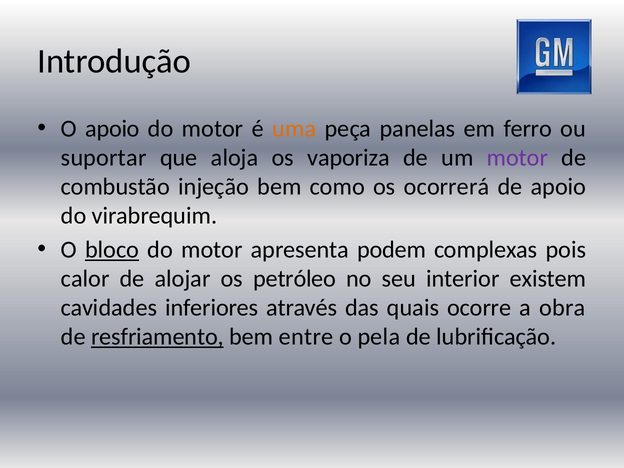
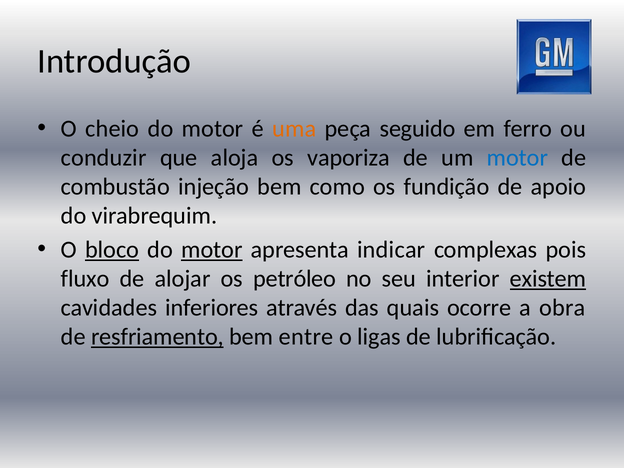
O apoio: apoio -> cheio (112, 129)
panelas: panelas -> seguido (418, 129)
suportar: suportar -> conduzir (104, 158)
motor colour: purple -> blue (517, 158)
ocorrerá: ocorrerá -> fundição (447, 187)
motor underline: none -> present (212, 250)
podem: podem -> indicar (391, 250)
calor: calor -> fluxo (85, 279)
existem underline: none -> present (548, 279)
pela: pela -> ligas (379, 337)
